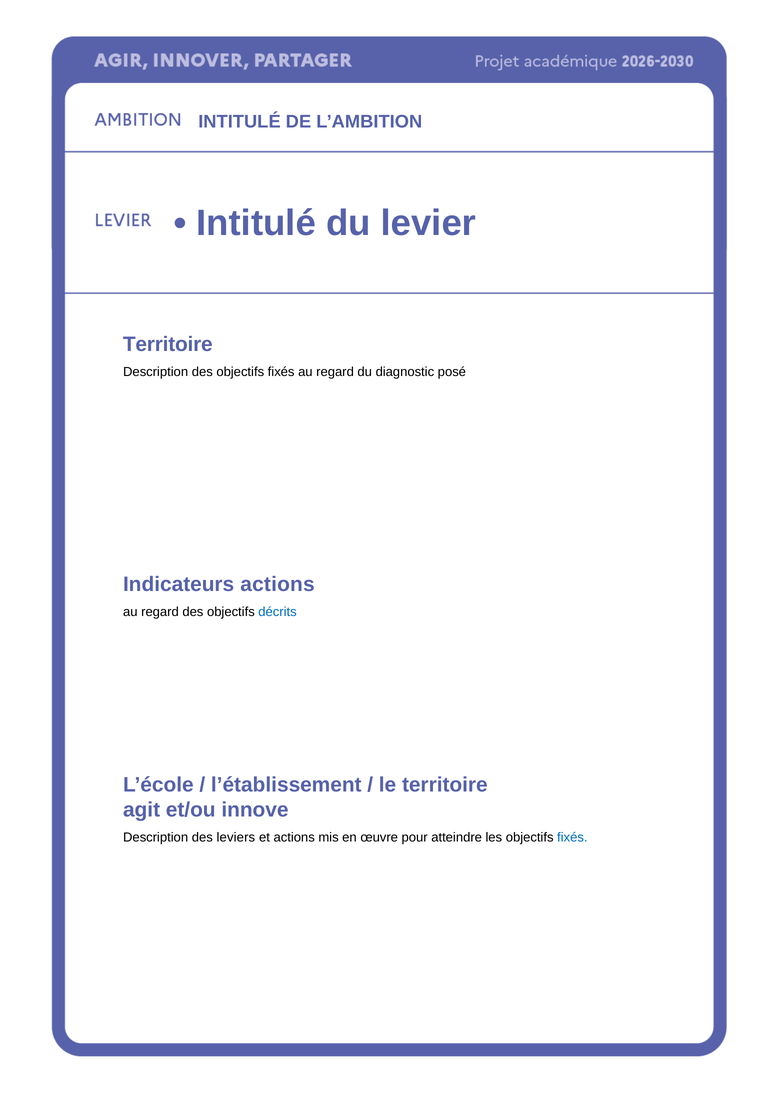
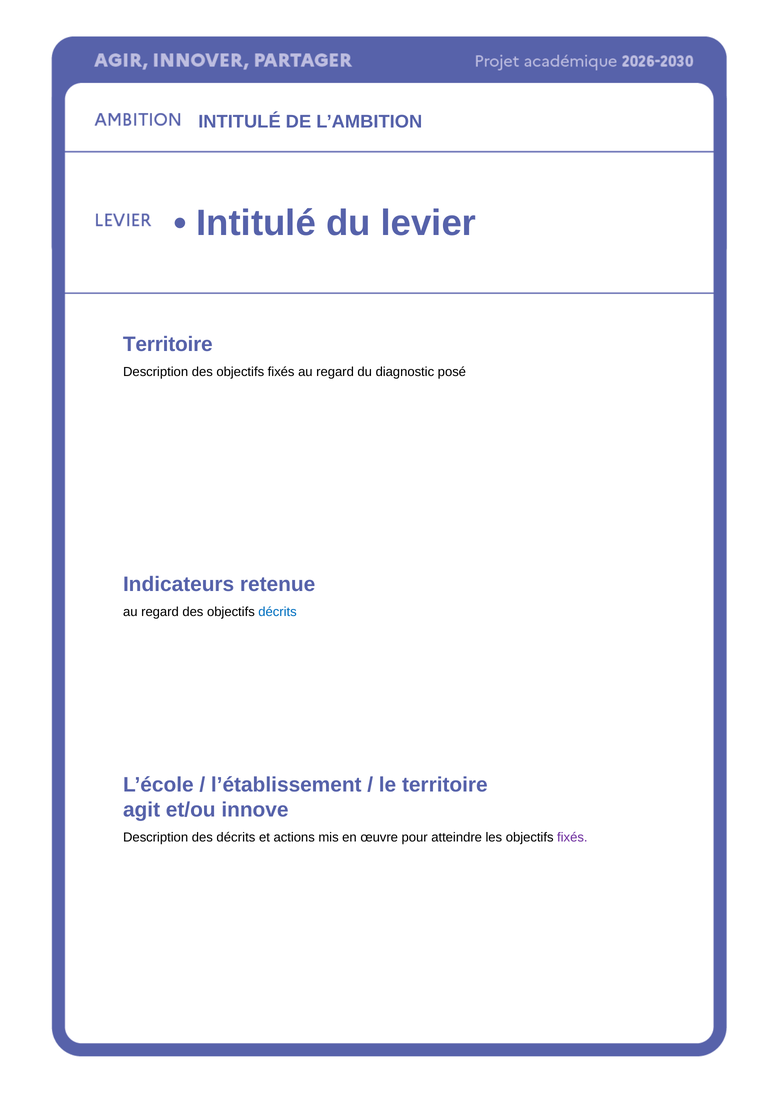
Indicateurs actions: actions -> retenue (278, 584)
des leviers: leviers -> décrits (236, 837)
fixés colour: blue -> purple (572, 837)
